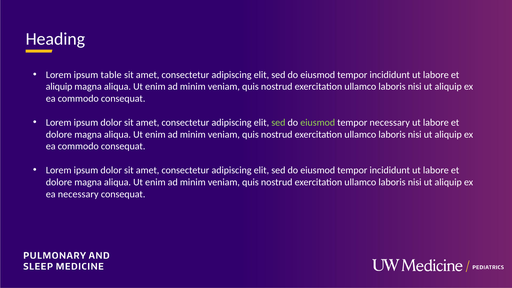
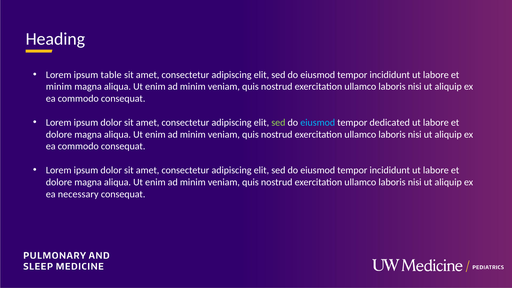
aliquip: aliquip -> minim (59, 87)
eiusmod colour: light green -> light blue (318, 123)
tempor necessary: necessary -> dedicated (390, 123)
